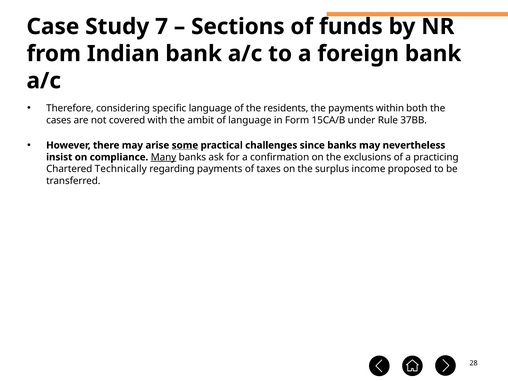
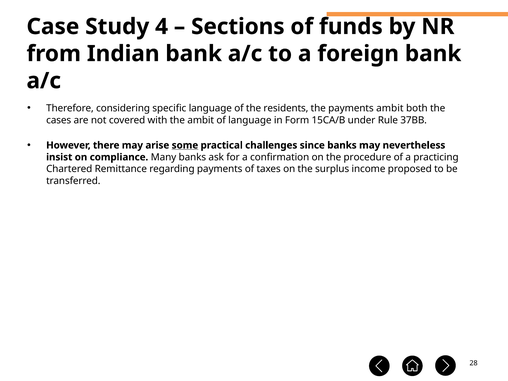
7: 7 -> 4 (162, 27)
payments within: within -> ambit (390, 108)
Many underline: present -> none (164, 157)
exclusions: exclusions -> procedure (367, 157)
Technically: Technically -> Remittance (121, 169)
